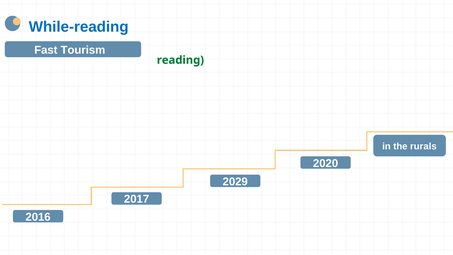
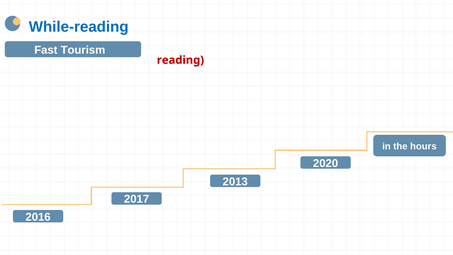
reading colour: green -> red (180, 60)
rurals: rurals -> hours (423, 146)
2029: 2029 -> 2013 (235, 181)
